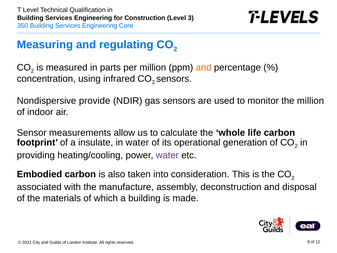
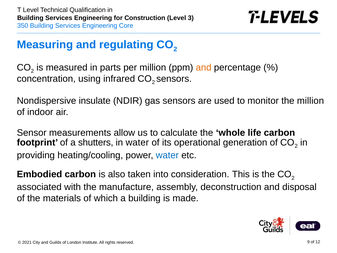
provide: provide -> insulate (95, 101)
insulate: insulate -> shutters (96, 142)
water colour: purple -> blue (167, 155)
